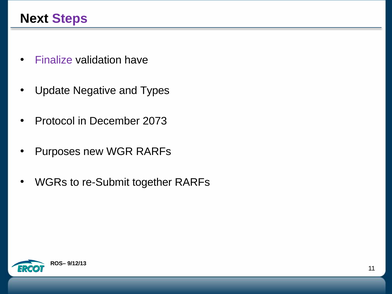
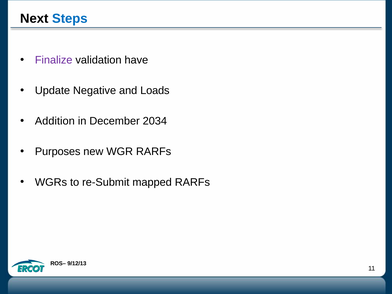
Steps colour: purple -> blue (70, 18)
Types: Types -> Loads (155, 91)
Protocol: Protocol -> Addition (55, 121)
2073: 2073 -> 2034 (155, 121)
together: together -> mapped (152, 182)
